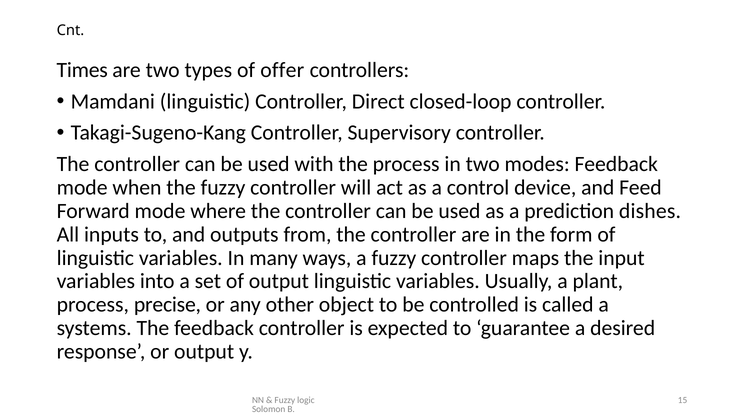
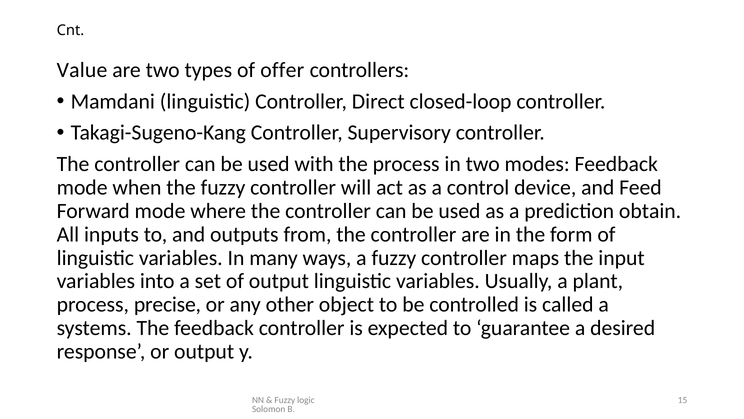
Times: Times -> Value (82, 70)
dishes: dishes -> obtain (650, 211)
